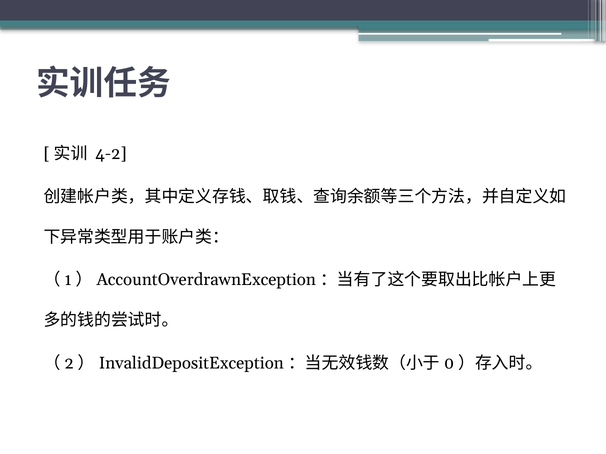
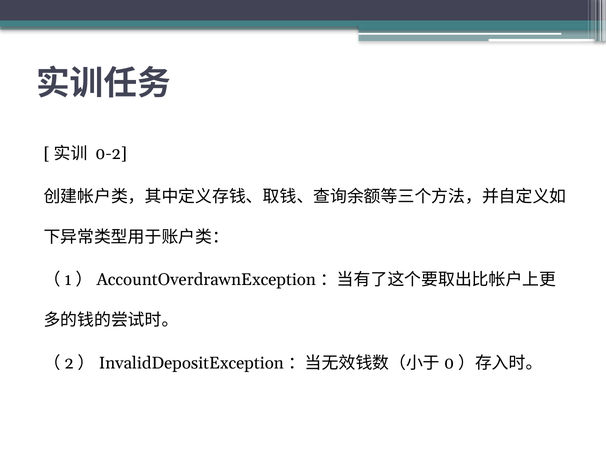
4-2: 4-2 -> 0-2 (111, 154)
